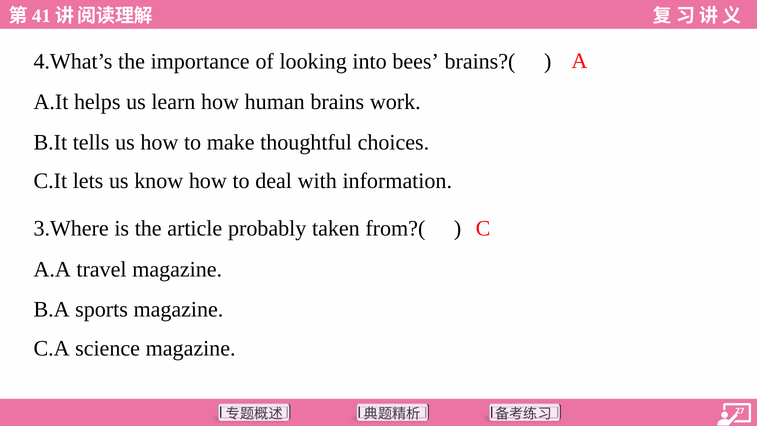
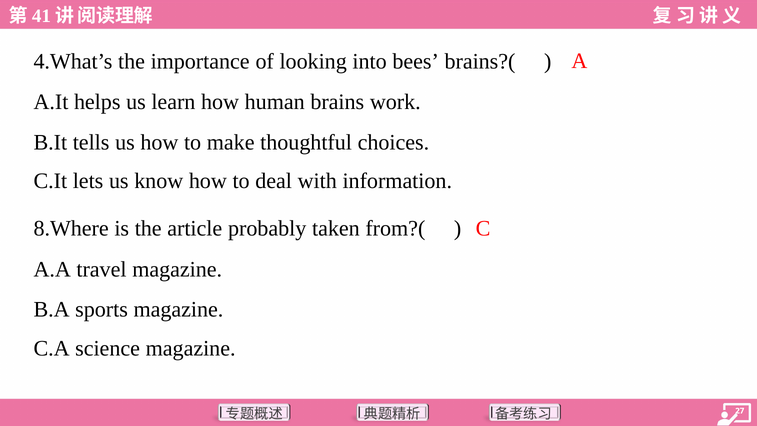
3.Where: 3.Where -> 8.Where (71, 228)
